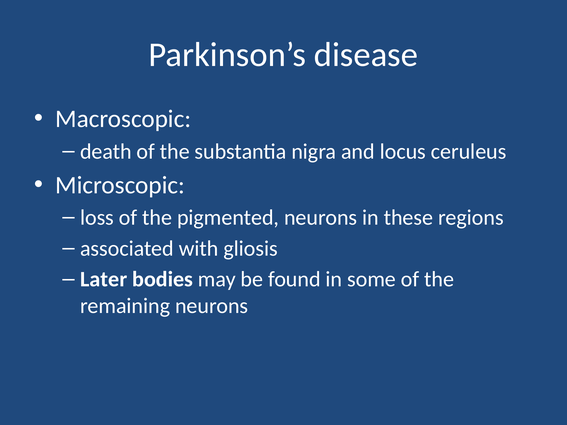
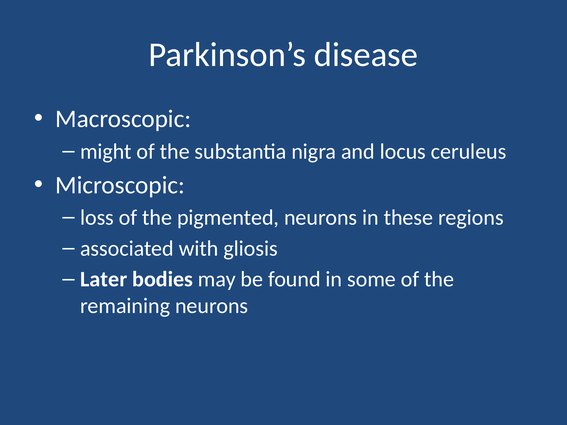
death: death -> might (106, 152)
